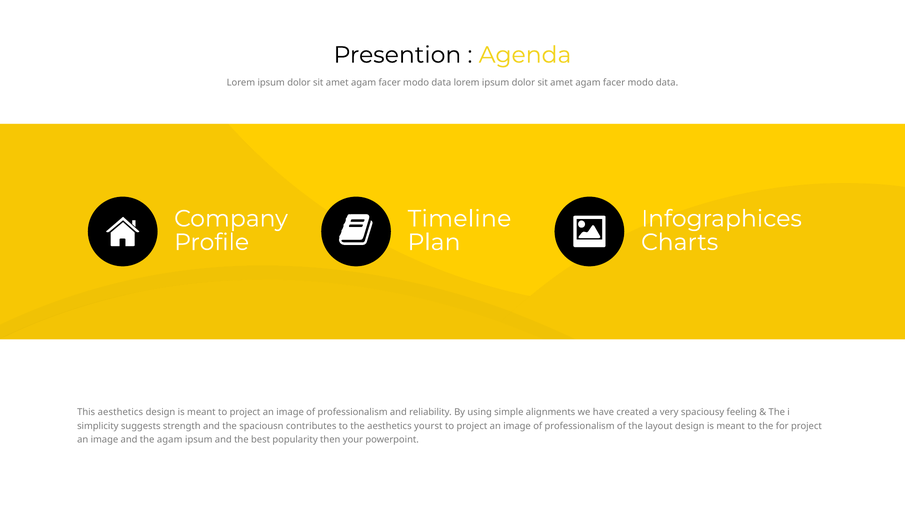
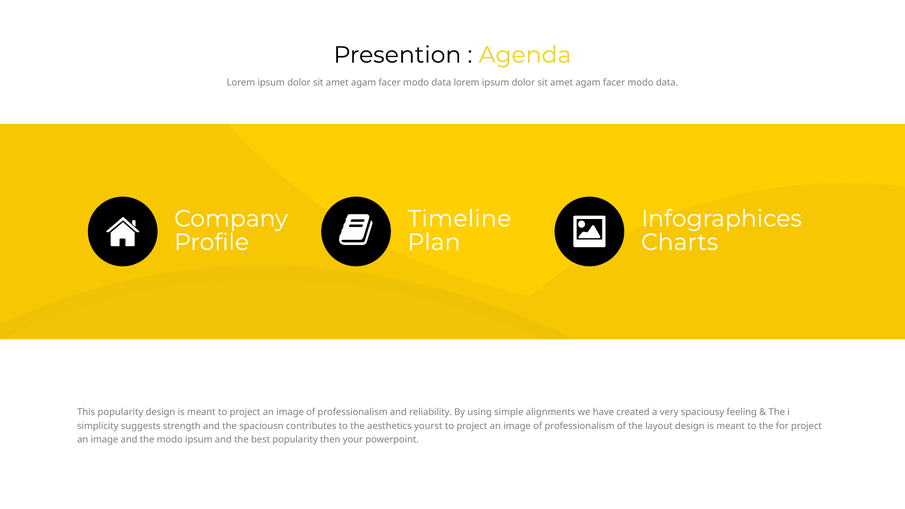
This aesthetics: aesthetics -> popularity (120, 412)
the agam: agam -> modo (170, 440)
